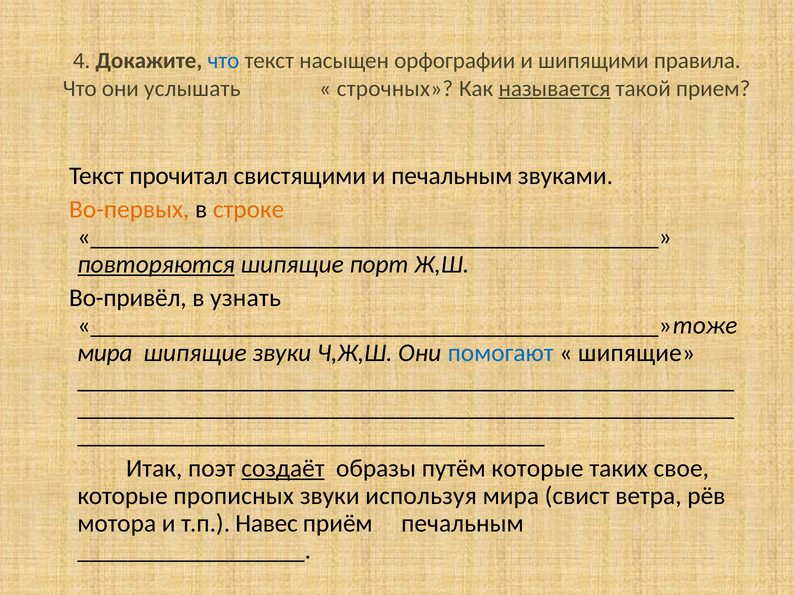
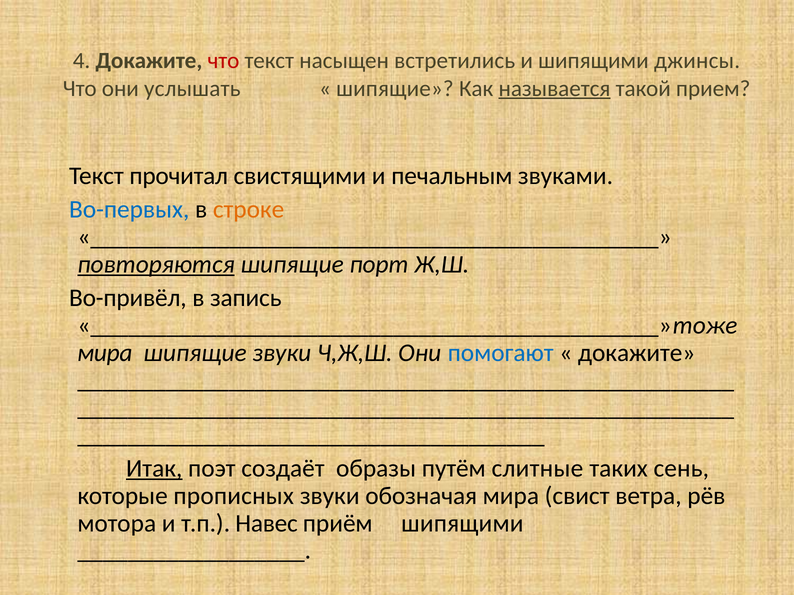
что colour: blue -> red (223, 61)
орфографии: орфографии -> встретились (455, 61)
правила: правила -> джинсы (697, 61)
строчных: строчных -> шипящие (395, 88)
Во-первых colour: orange -> blue (129, 210)
узнать: узнать -> запись (246, 298)
шипящие: шипящие -> докажите (637, 353)
Итак underline: none -> present (154, 469)
создаёт underline: present -> none (283, 469)
путём которые: которые -> слитные (537, 469)
свое: свое -> сень (681, 469)
используя: используя -> обозначая (421, 496)
приём печальным: печальным -> шипящими (462, 524)
